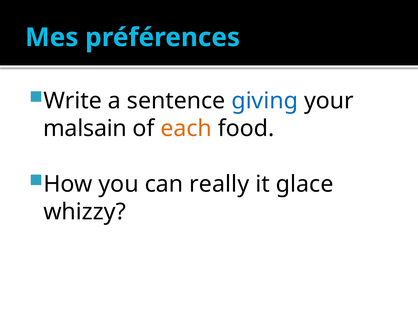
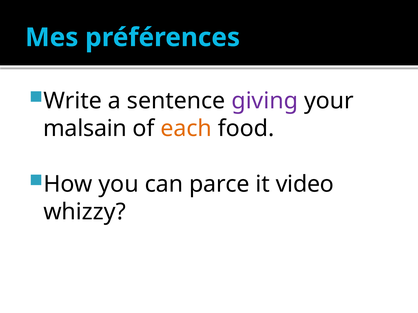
giving colour: blue -> purple (265, 101)
really: really -> parce (219, 184)
glace: glace -> video (305, 184)
